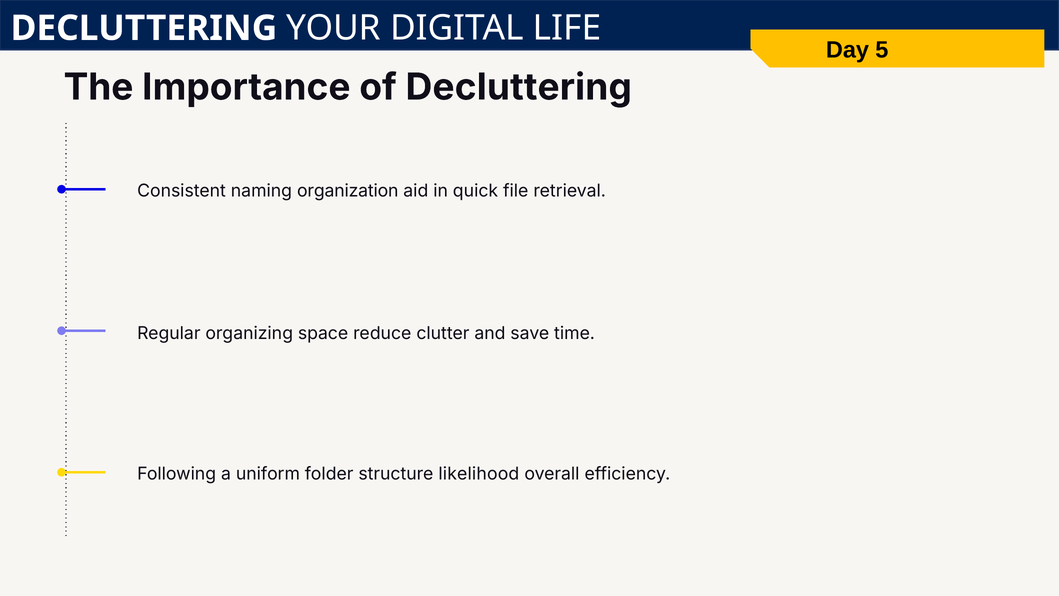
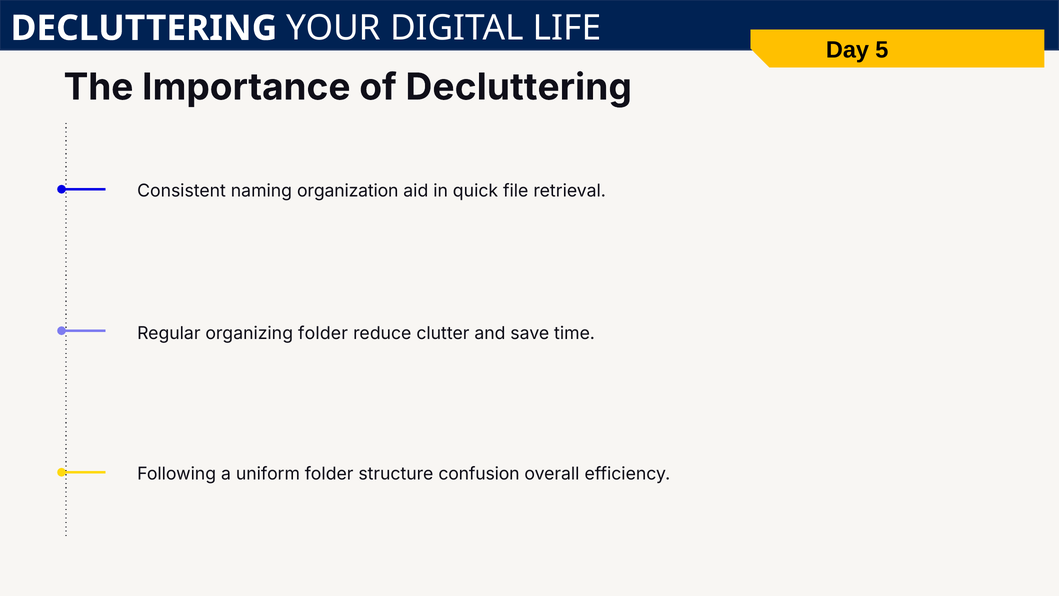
organizing space: space -> folder (323, 333)
likelihood: likelihood -> confusion (479, 474)
